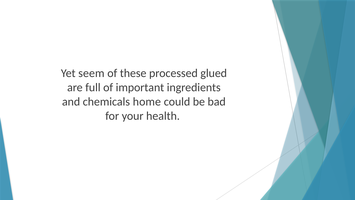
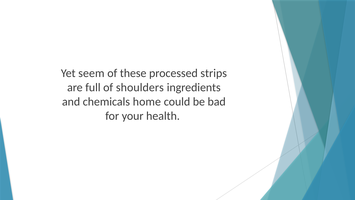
glued: glued -> strips (214, 73)
important: important -> shoulders (140, 87)
